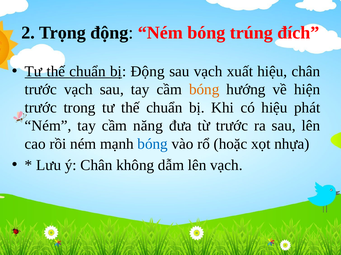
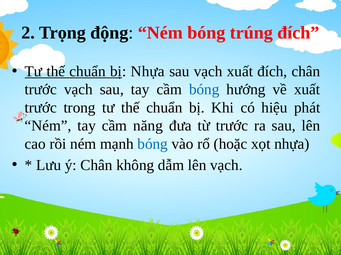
bị Động: Động -> Nhựa (148, 72)
xuất hiệu: hiệu -> đích (272, 72)
bóng colour: orange -> blue (204, 90)
về hiện: hiện -> xuất (307, 90)
